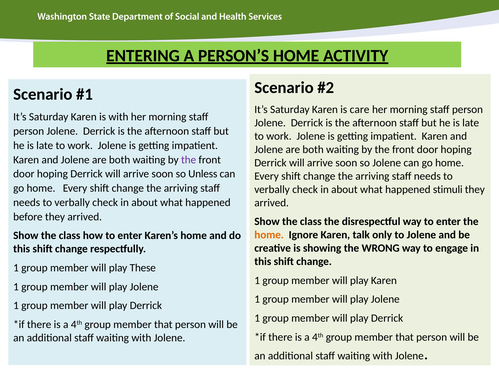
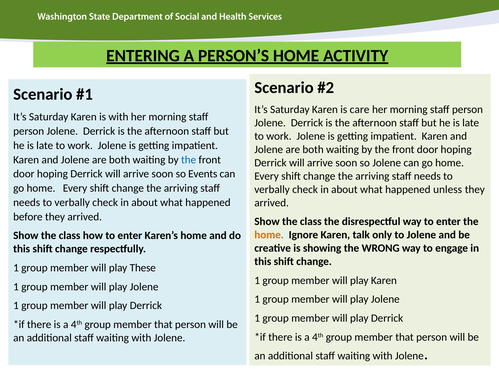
the colour: purple -> blue (189, 159)
Unless: Unless -> Events (203, 174)
stimuli: stimuli -> unless (448, 189)
